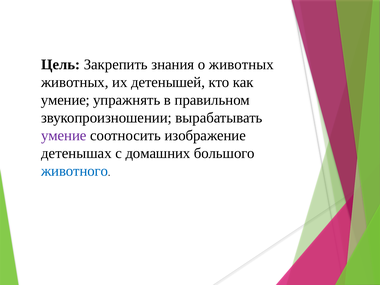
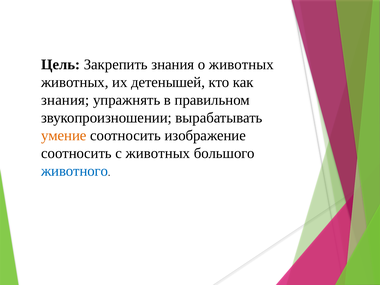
умение: умение -> знания (65, 100)
умение colour: purple -> orange (64, 135)
детенышах: детенышах -> соотносить (76, 153)
с домашних: домашних -> животных (158, 153)
